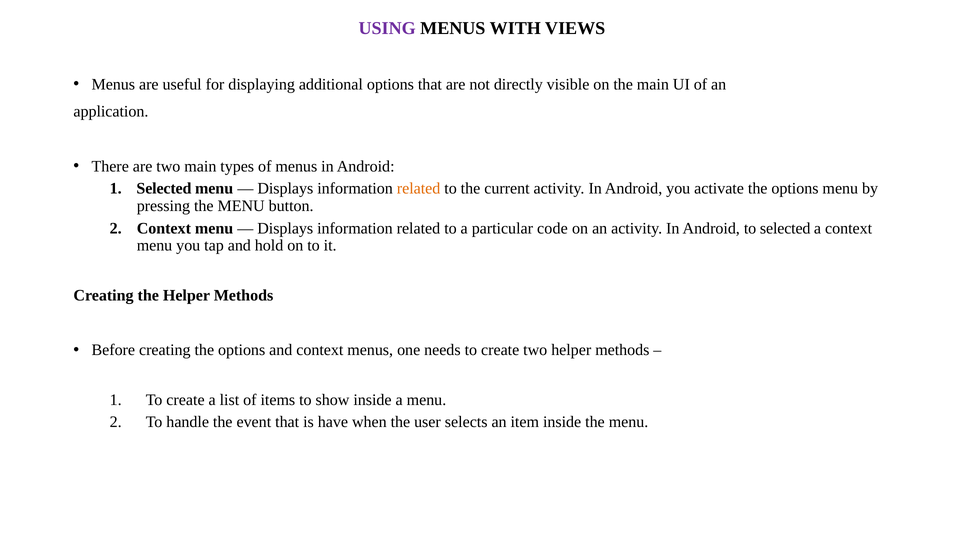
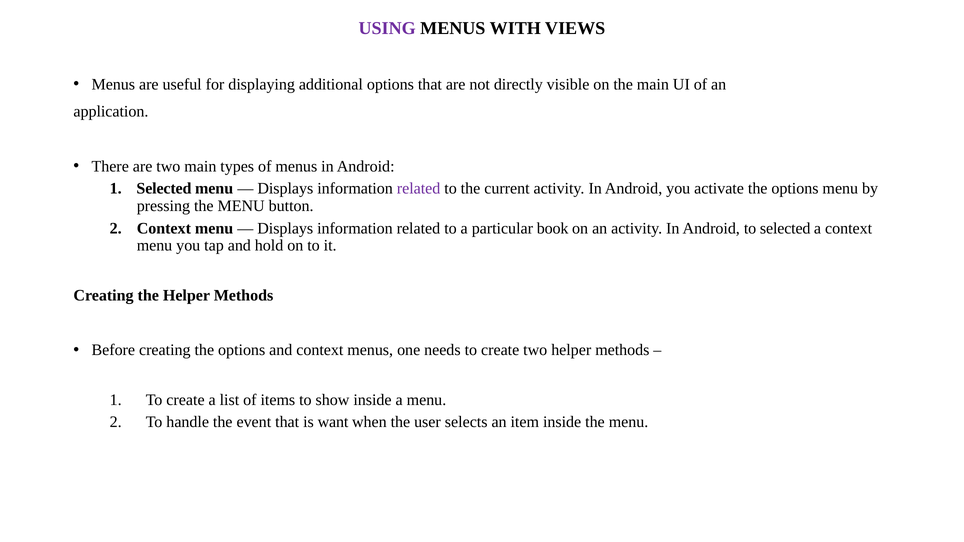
related colour: orange -> purple (419, 189)
code: code -> book (553, 228)
have: have -> want (333, 422)
